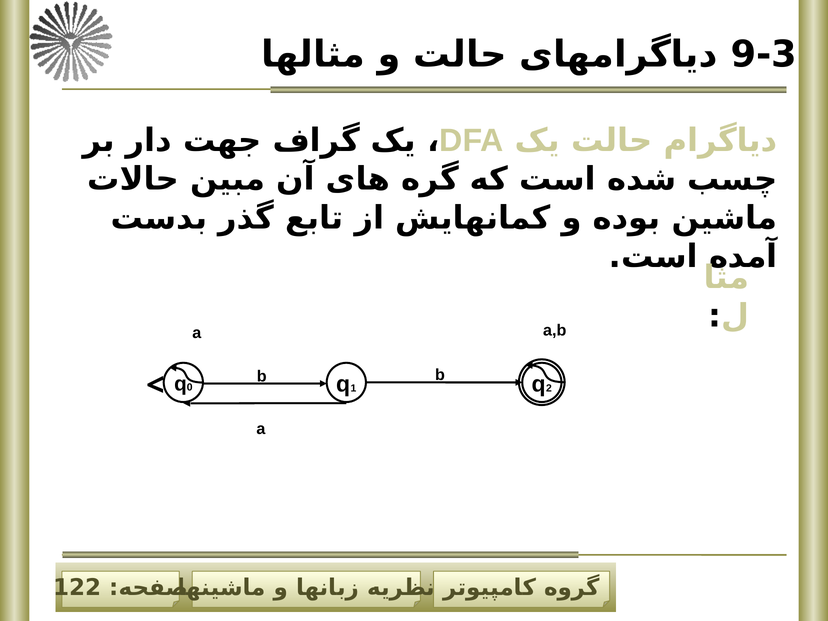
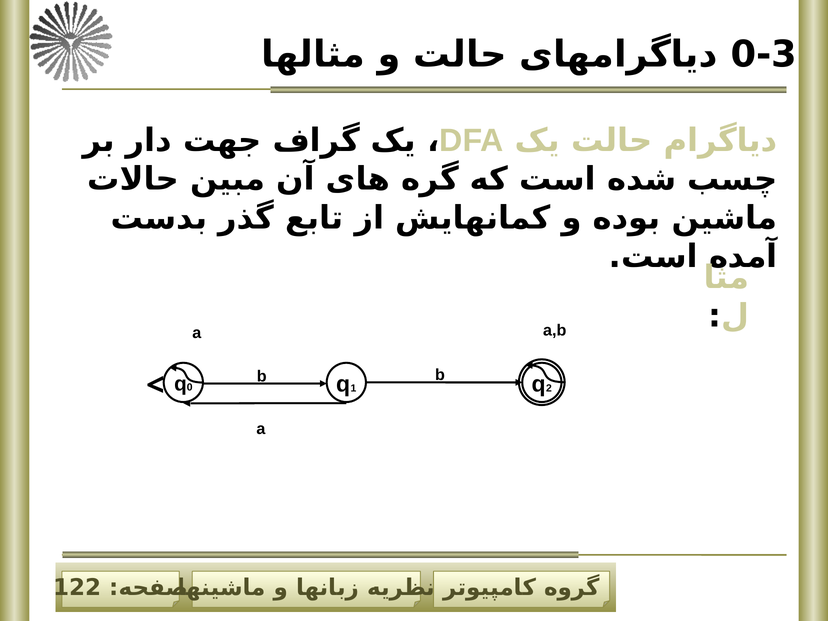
9-3: 9-3 -> 0-3 (764, 54)
